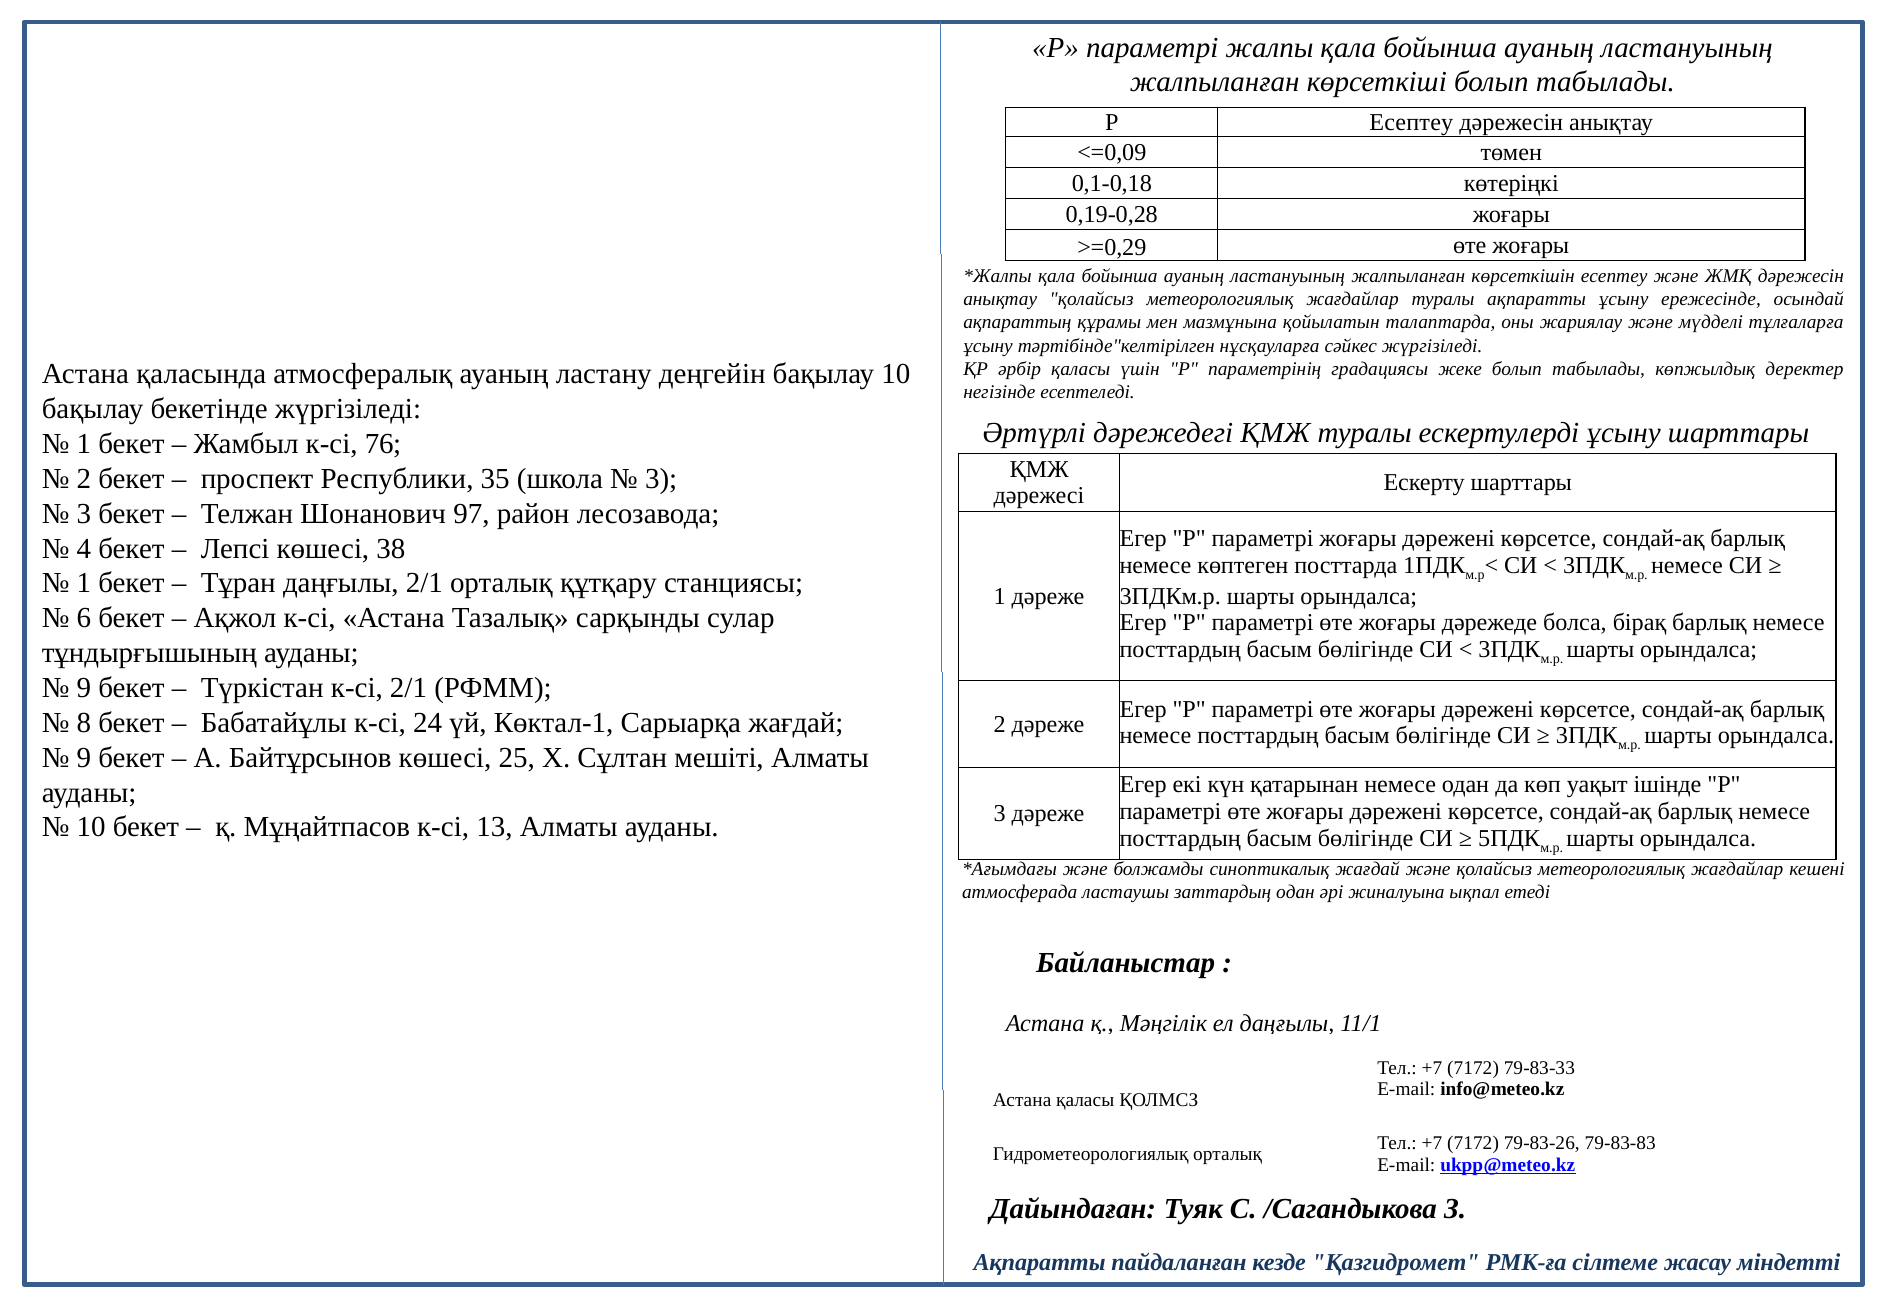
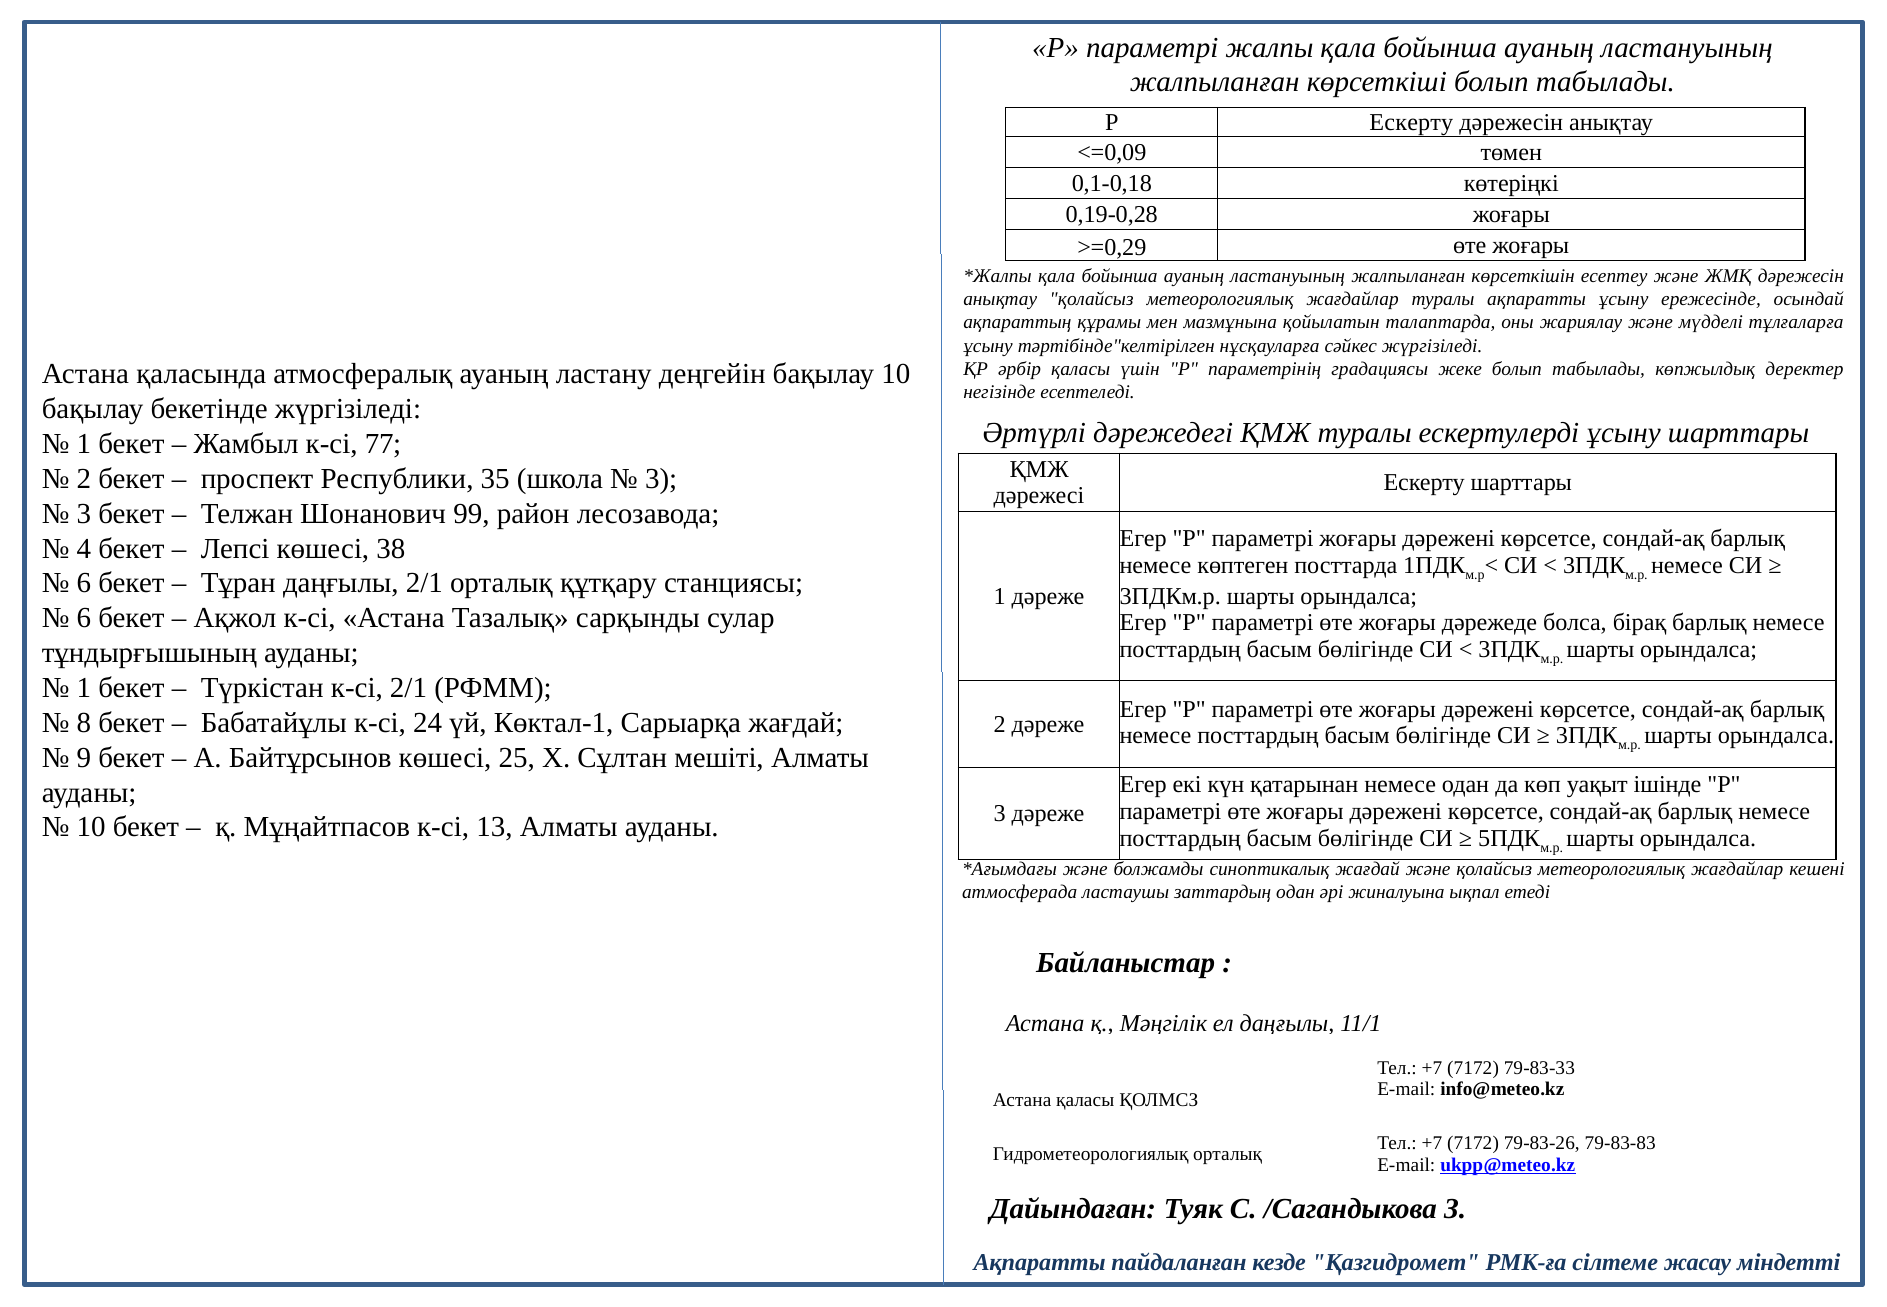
Р Есептеу: Есептеу -> Ескерту (1411, 122)
76: 76 -> 77 (383, 444)
97: 97 -> 99 (472, 513)
1: 1 -> 6 (84, 583)
9: 9 -> 1 (84, 688)
